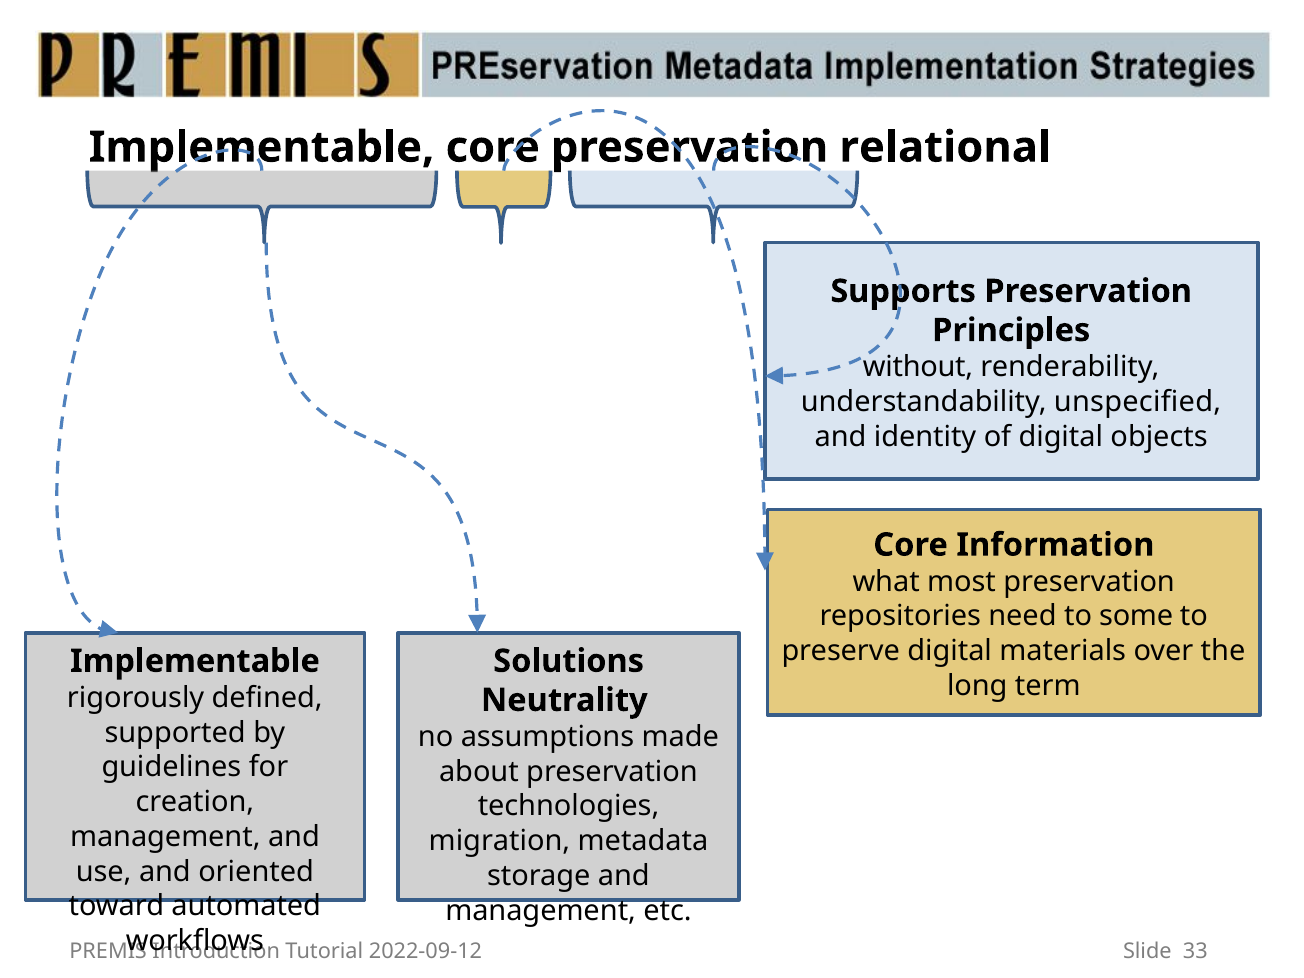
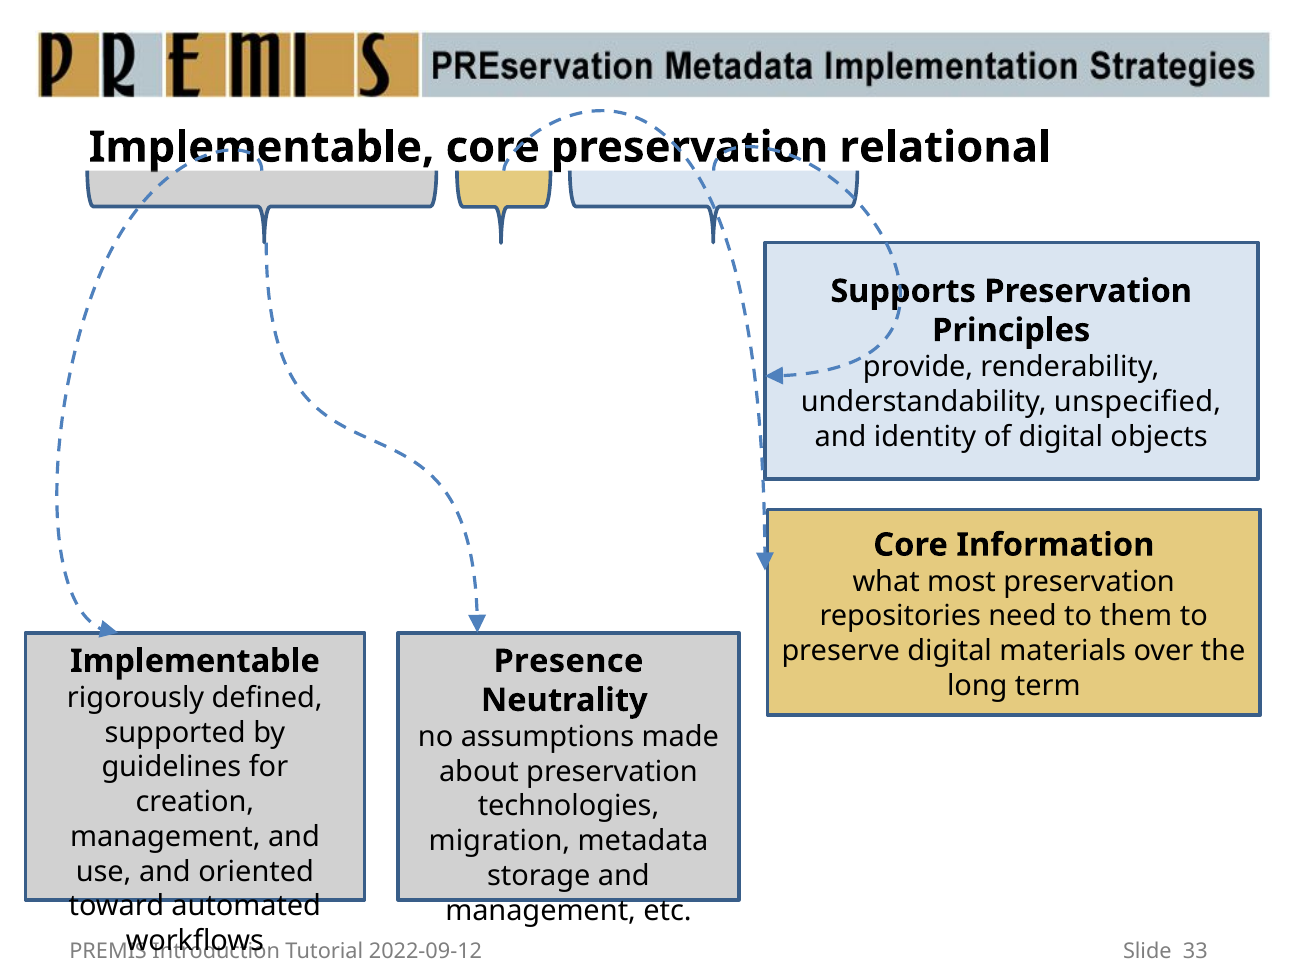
without: without -> provide (918, 367)
some: some -> them (1136, 616)
Solutions: Solutions -> Presence (568, 661)
